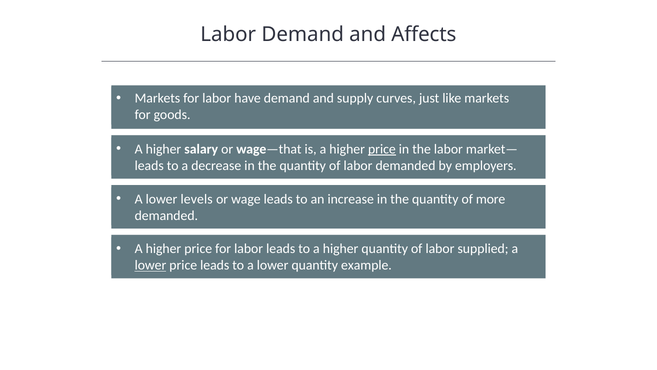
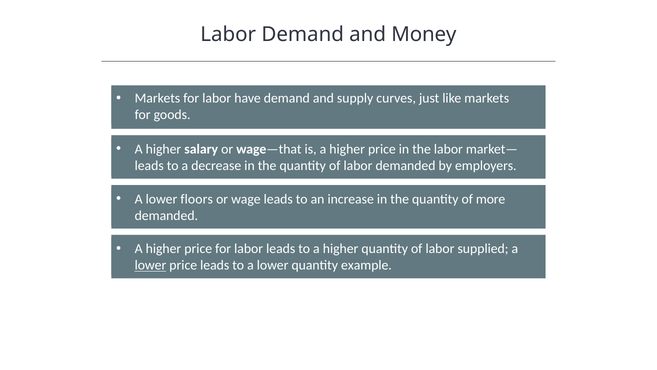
Affects: Affects -> Money (424, 34)
price underline: present -> none (382, 149)
levels: levels -> floors (197, 199)
